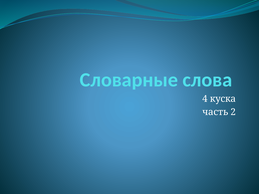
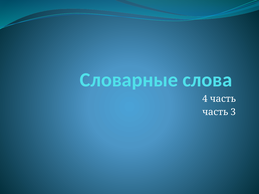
4 куска: куска -> часть (223, 99)
2: 2 -> 3 (233, 112)
